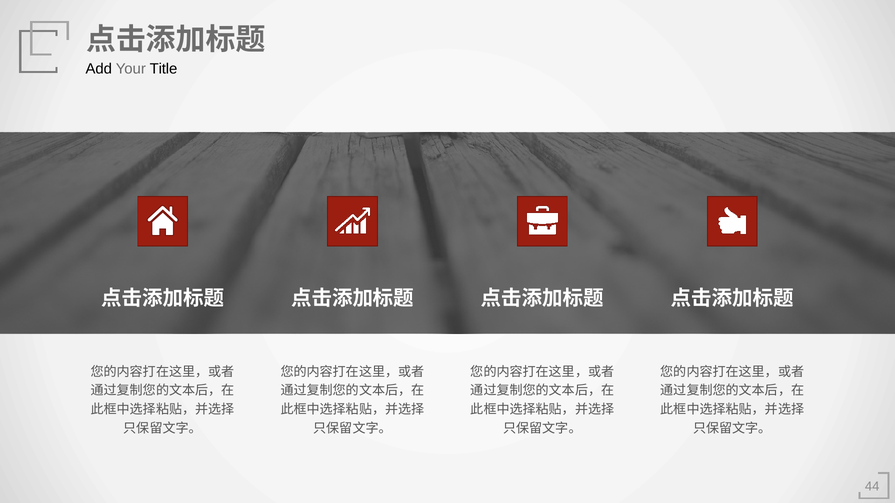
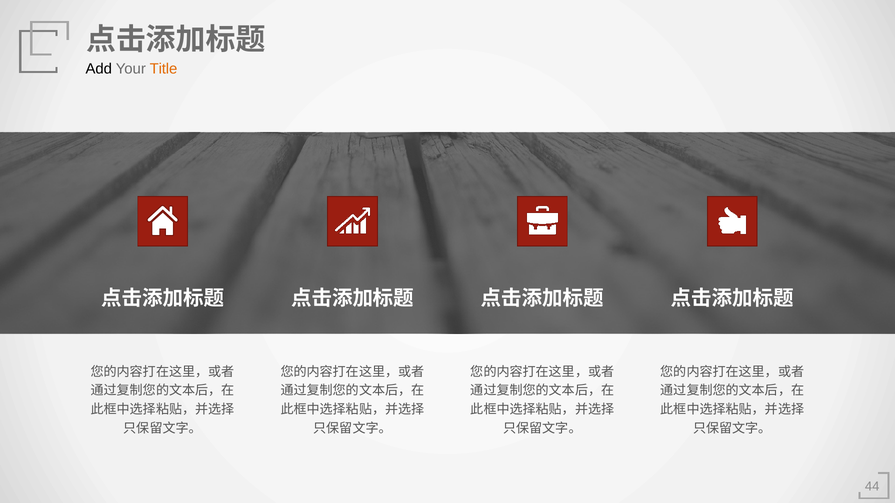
Title colour: black -> orange (164, 69)
